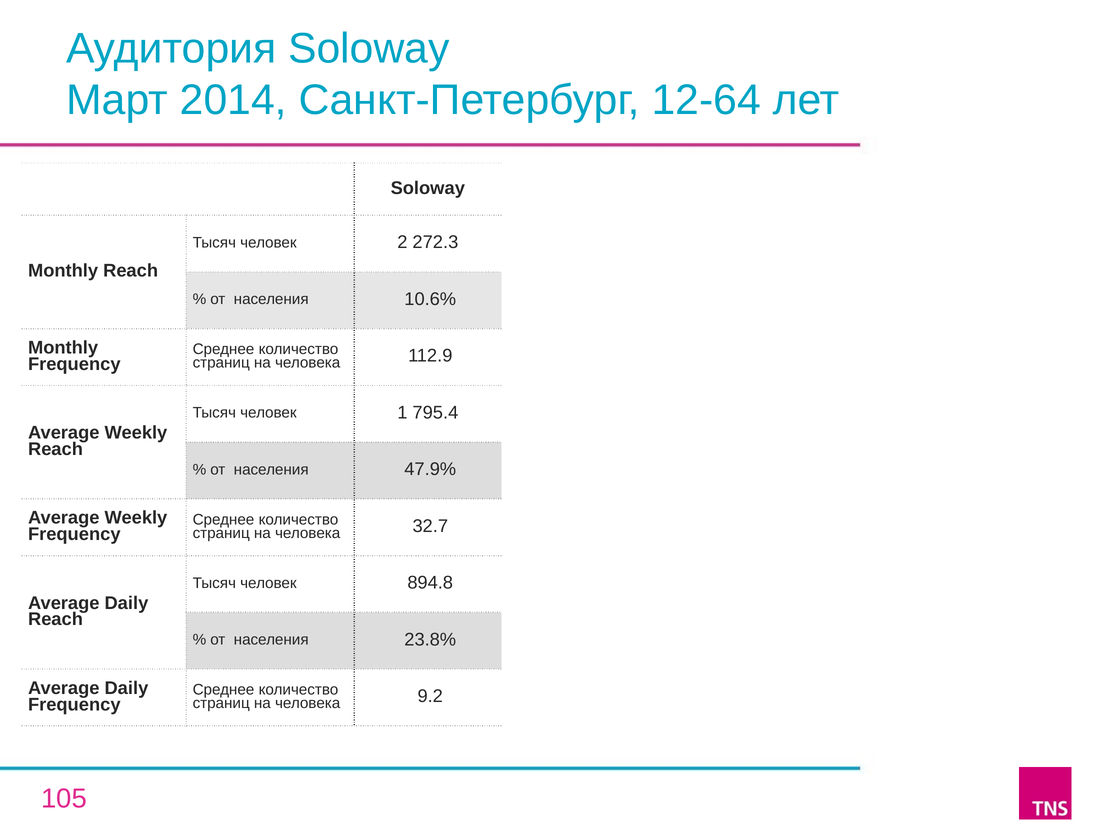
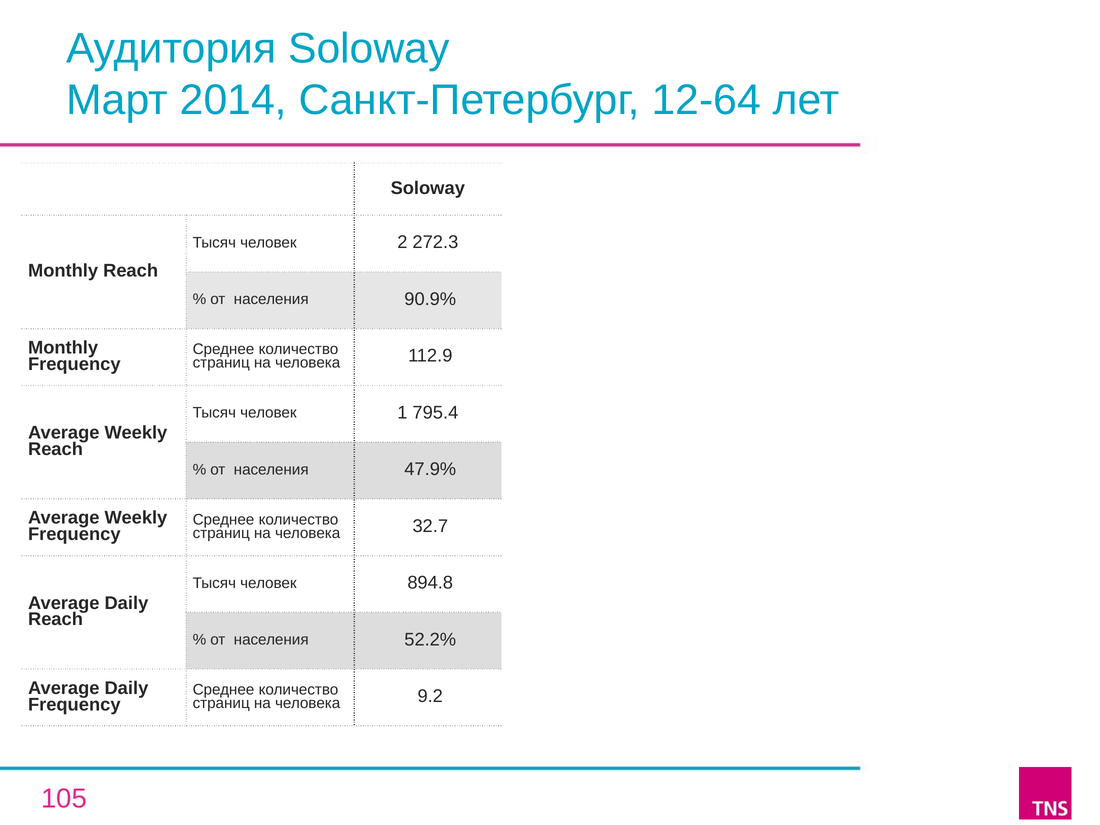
10.6%: 10.6% -> 90.9% (430, 299)
23.8%: 23.8% -> 52.2% (430, 640)
